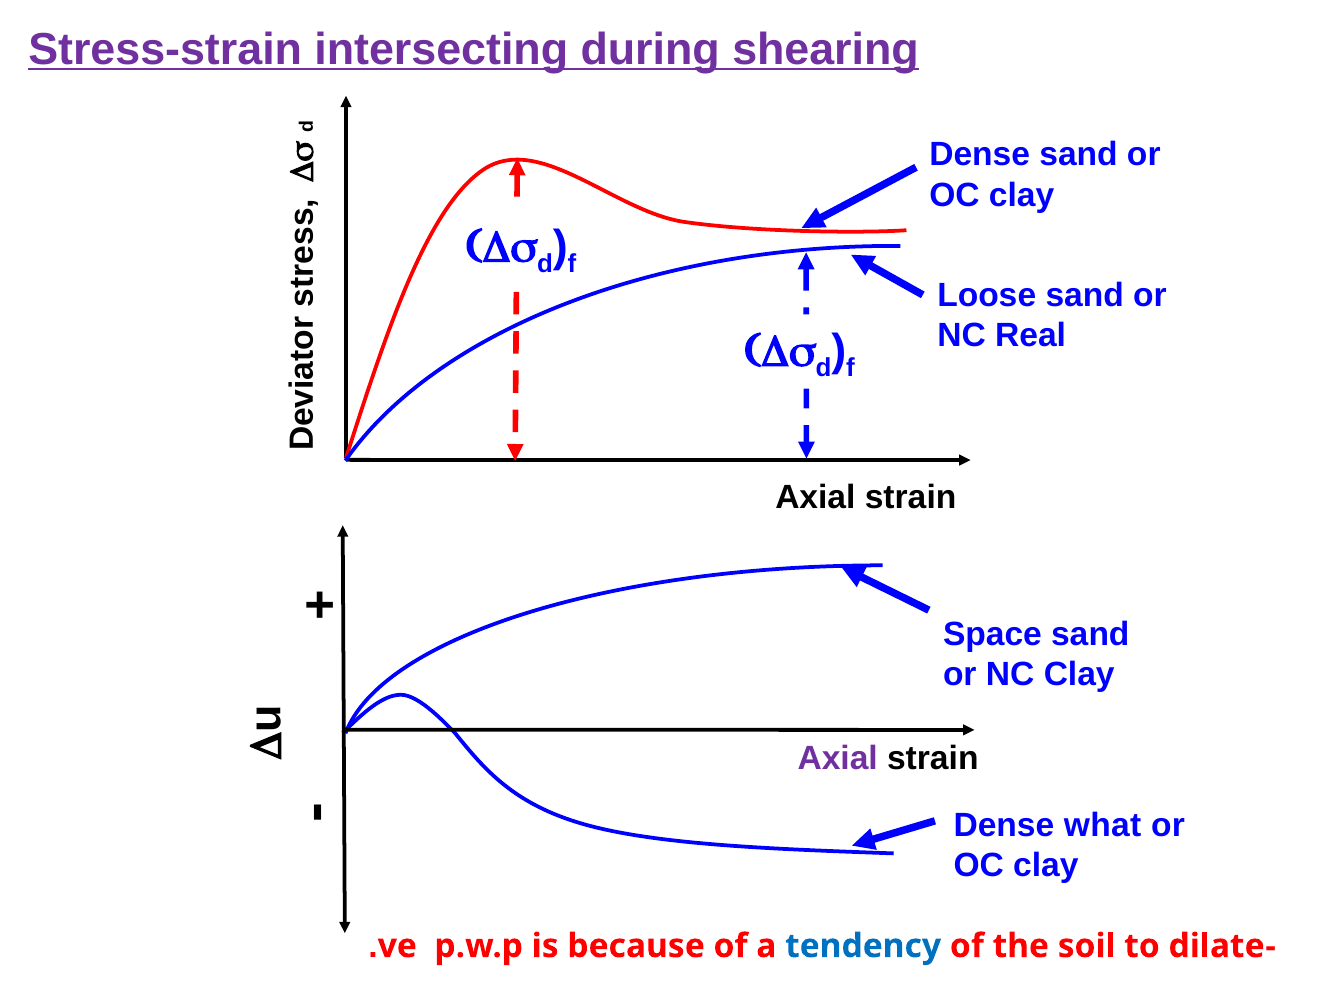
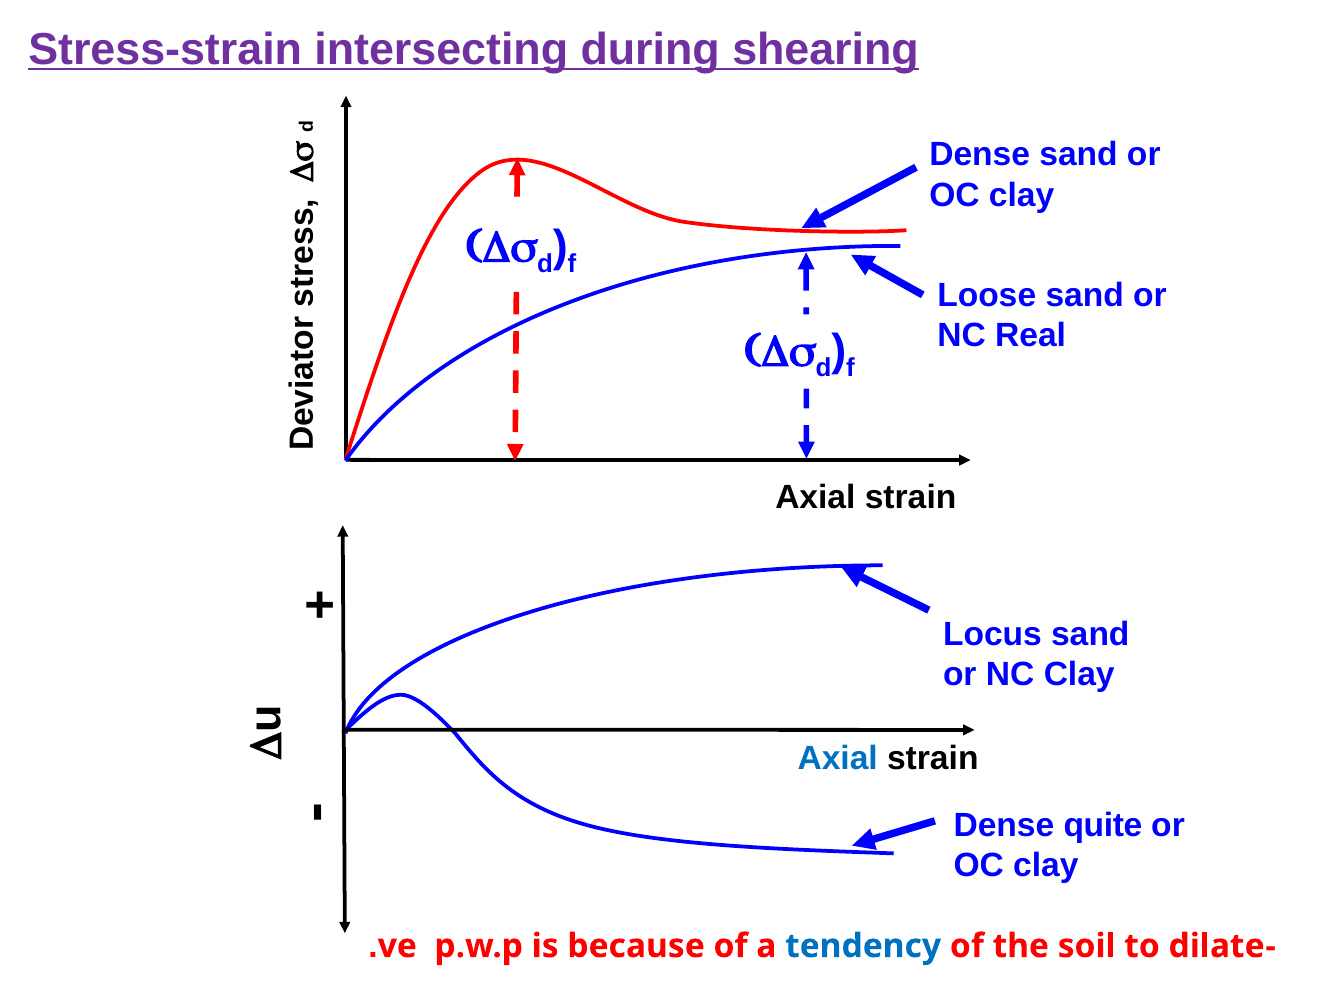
Space: Space -> Locus (992, 634)
Axial colour: purple -> blue (838, 758)
what: what -> quite (1103, 825)
